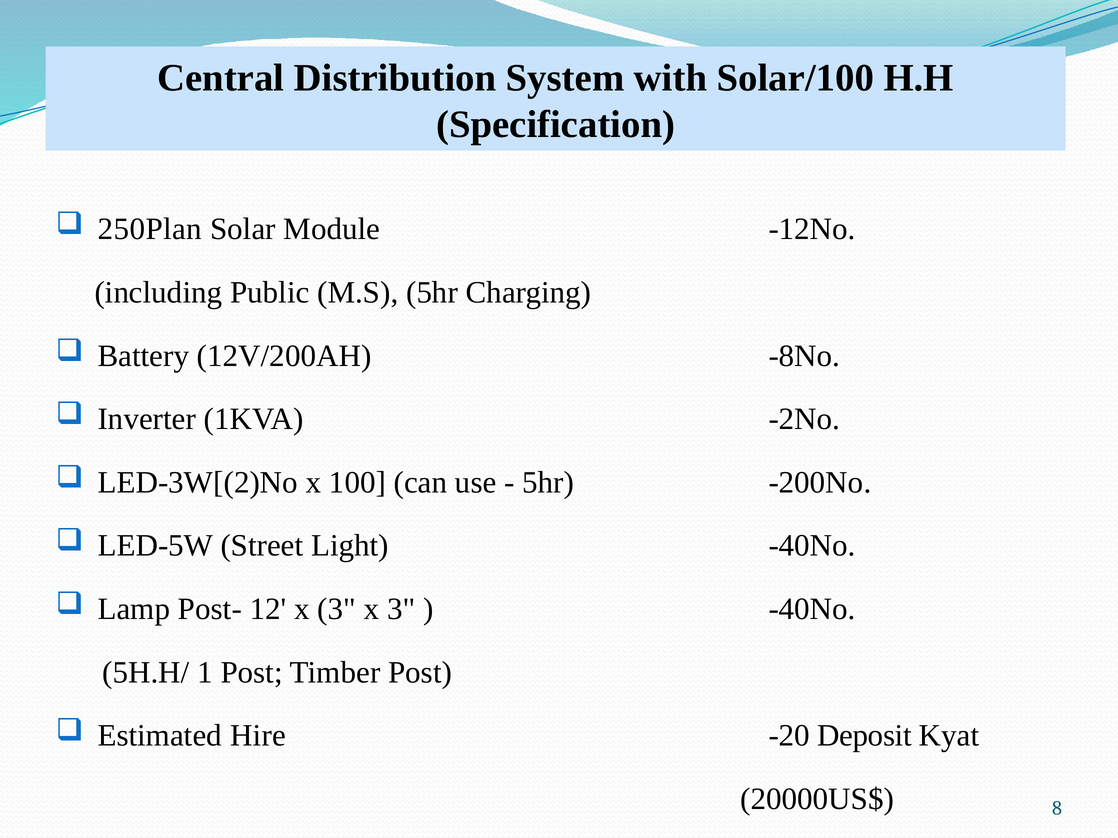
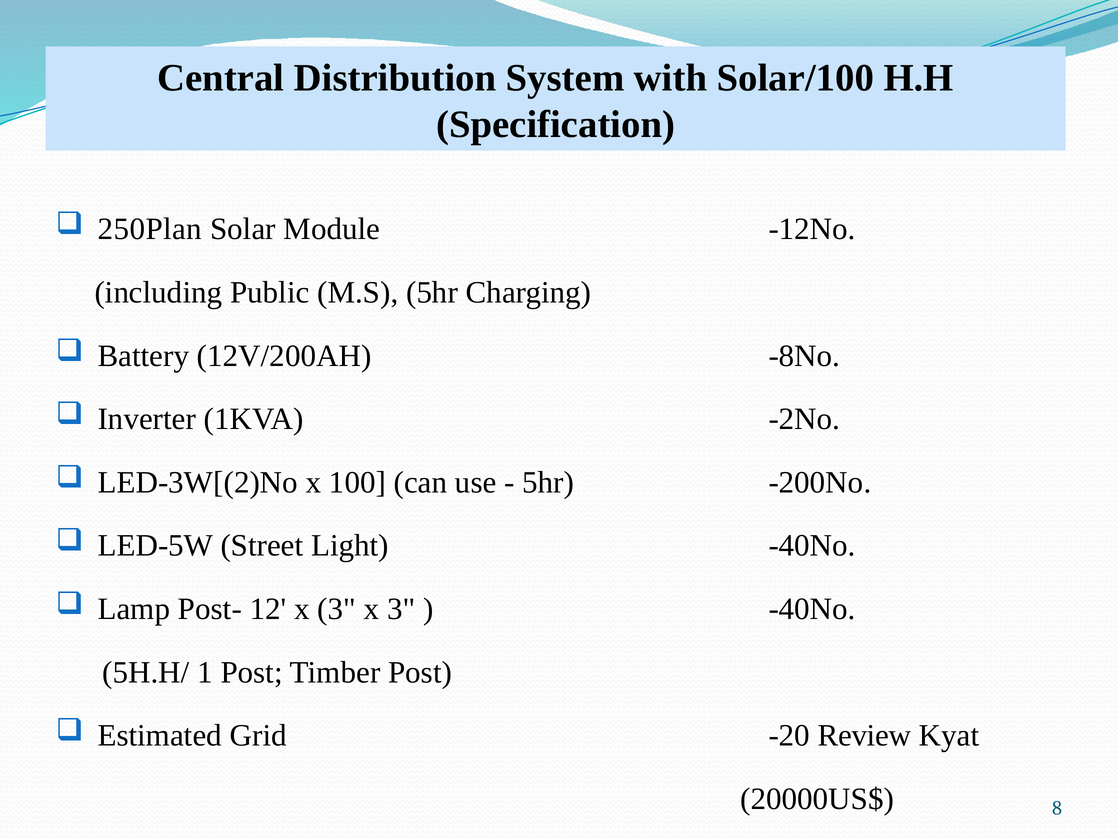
Hire: Hire -> Grid (258, 736)
Deposit: Deposit -> Review (864, 736)
